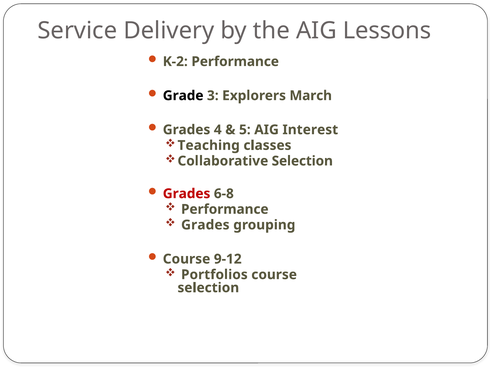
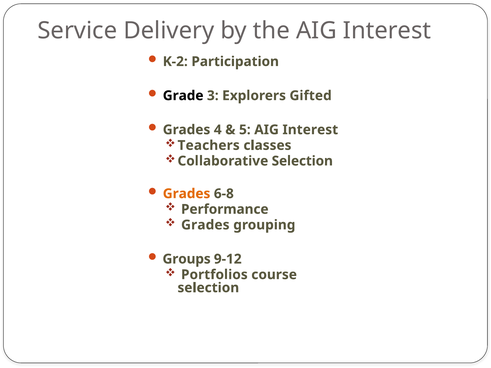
the AIG Lessons: Lessons -> Interest (387, 31)
K-2 Performance: Performance -> Participation (235, 62)
March: March -> Gifted (311, 96)
Teaching: Teaching -> Teachers (209, 145)
Grades colour: red -> orange (187, 194)
Course: Course -> Groups (187, 259)
